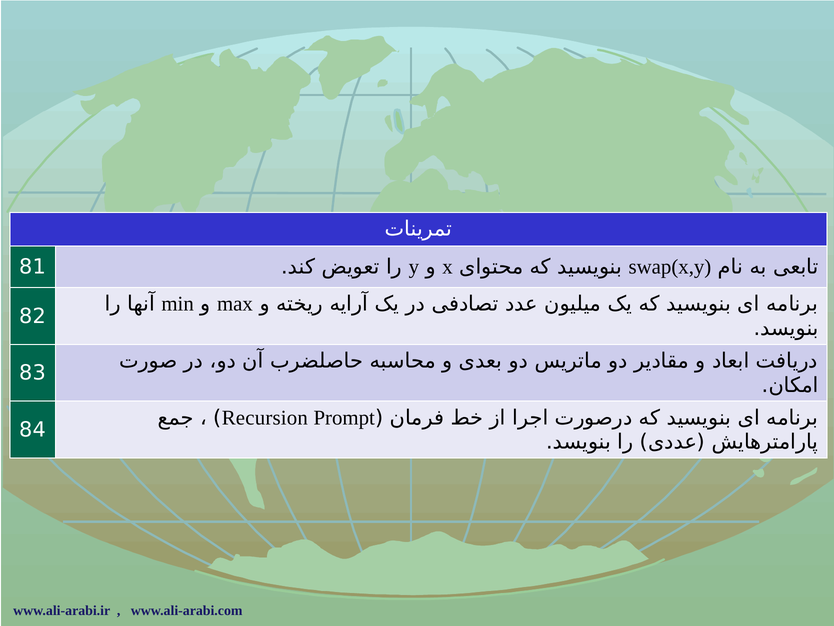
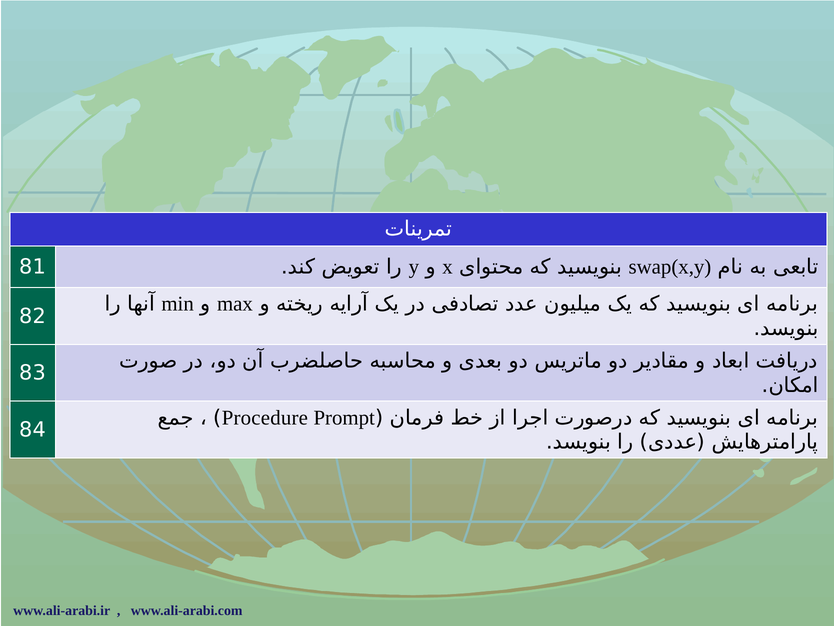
Recursion: Recursion -> Procedure (265, 417)
